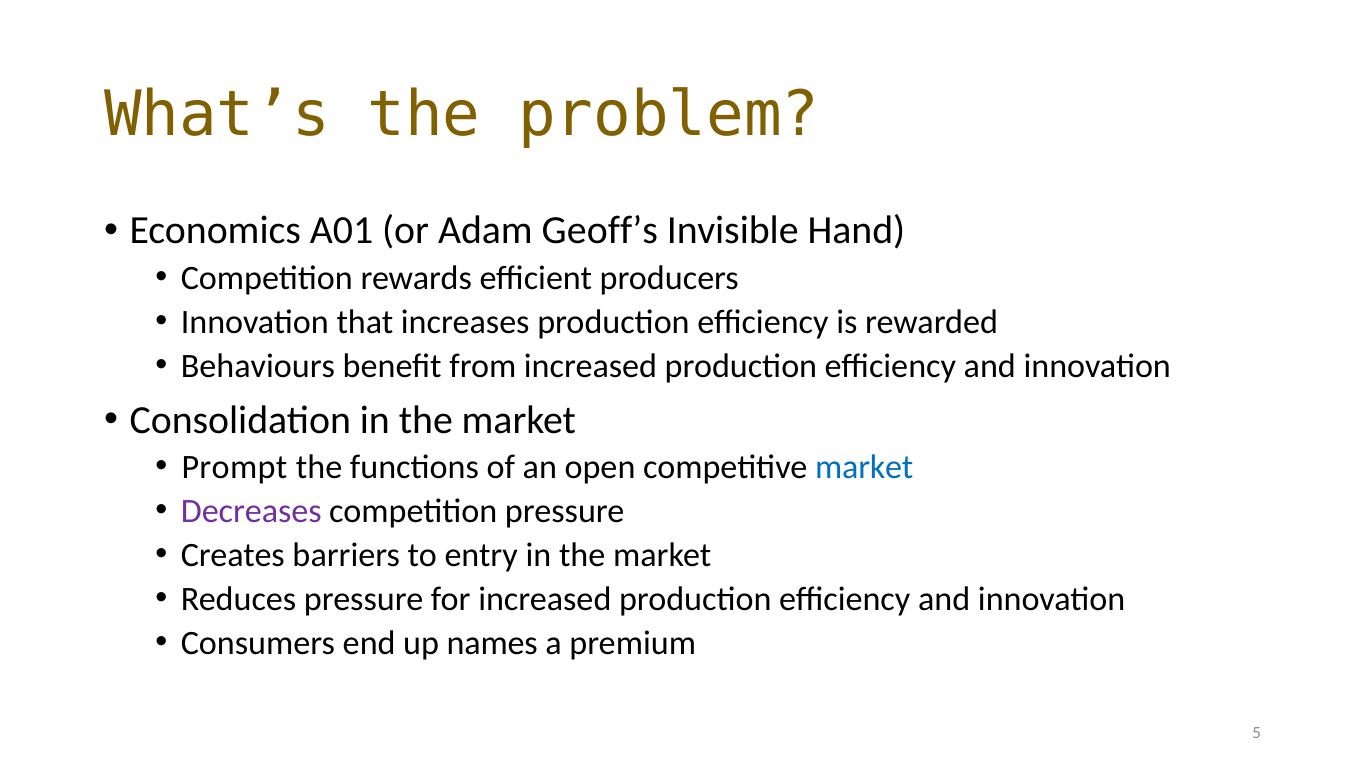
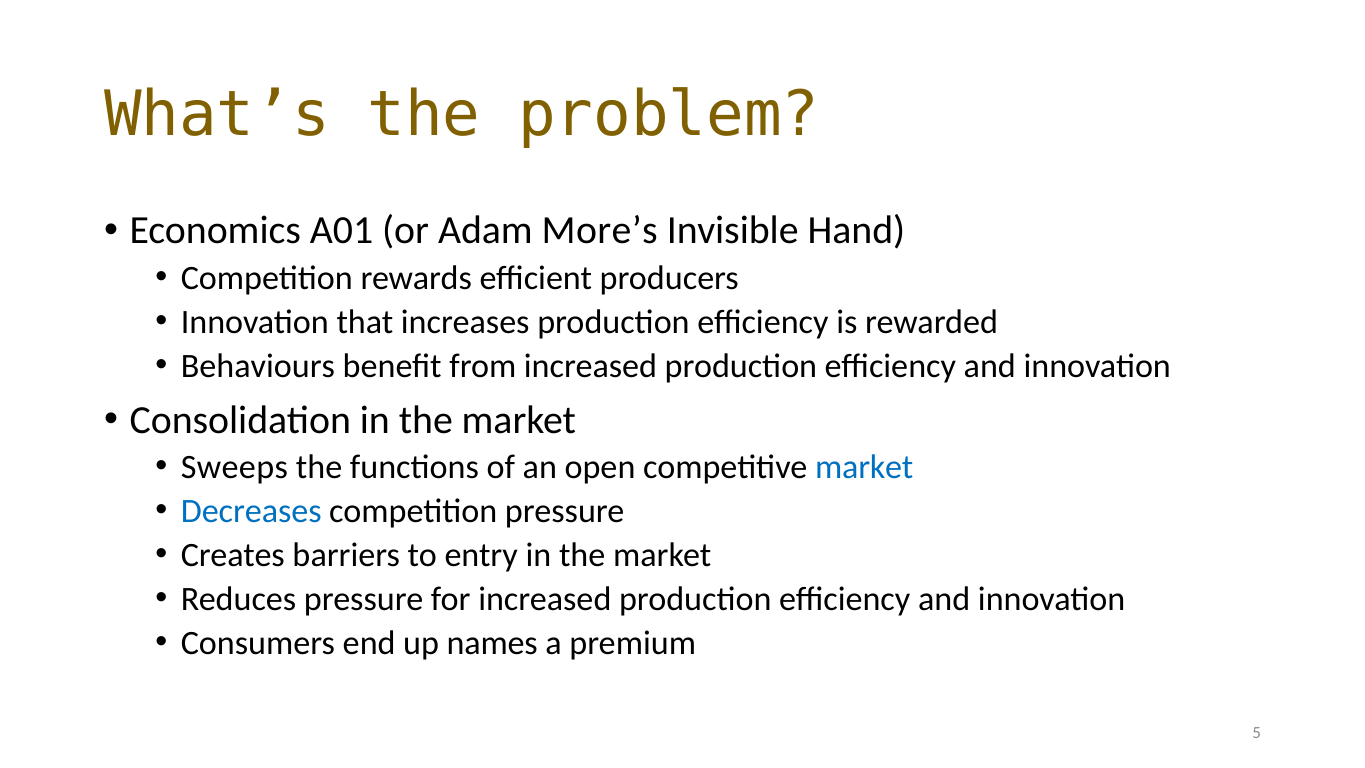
Geoff’s: Geoff’s -> More’s (600, 231)
Prompt: Prompt -> Sweeps (234, 467)
Decreases colour: purple -> blue (251, 511)
